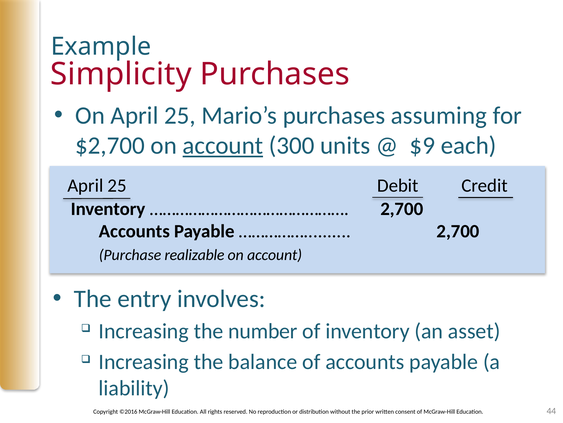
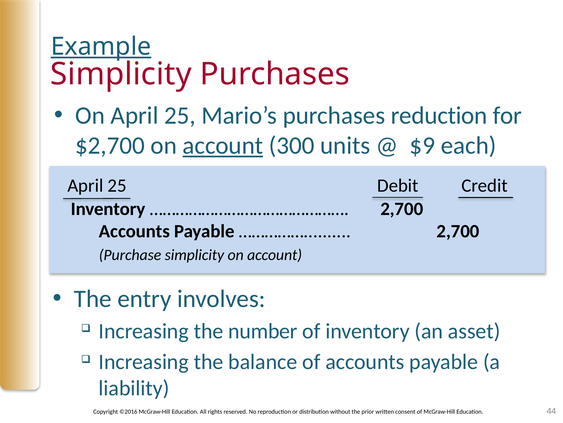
Example underline: none -> present (101, 47)
assuming: assuming -> reduction (439, 115)
Purchase realizable: realizable -> simplicity (194, 255)
